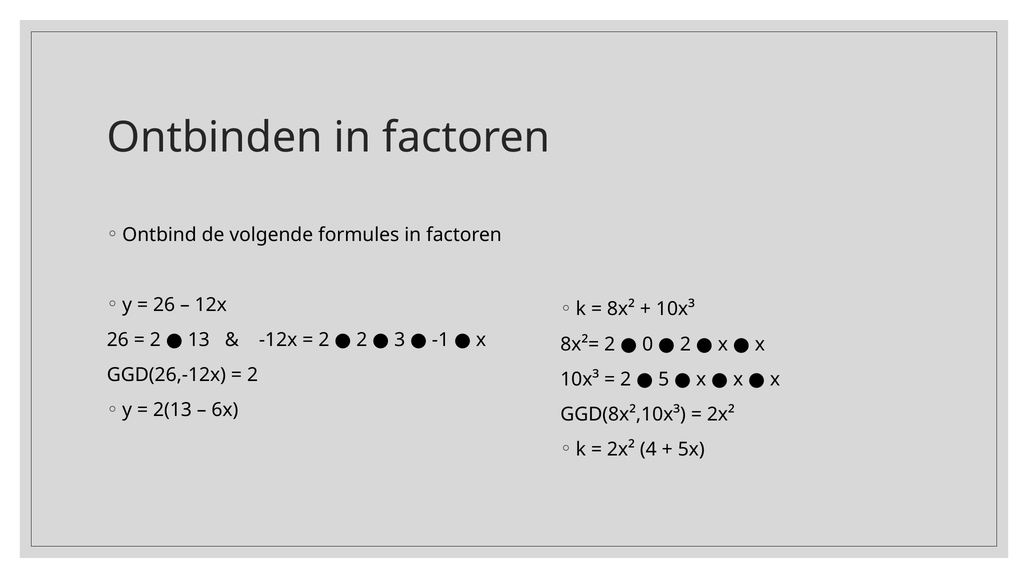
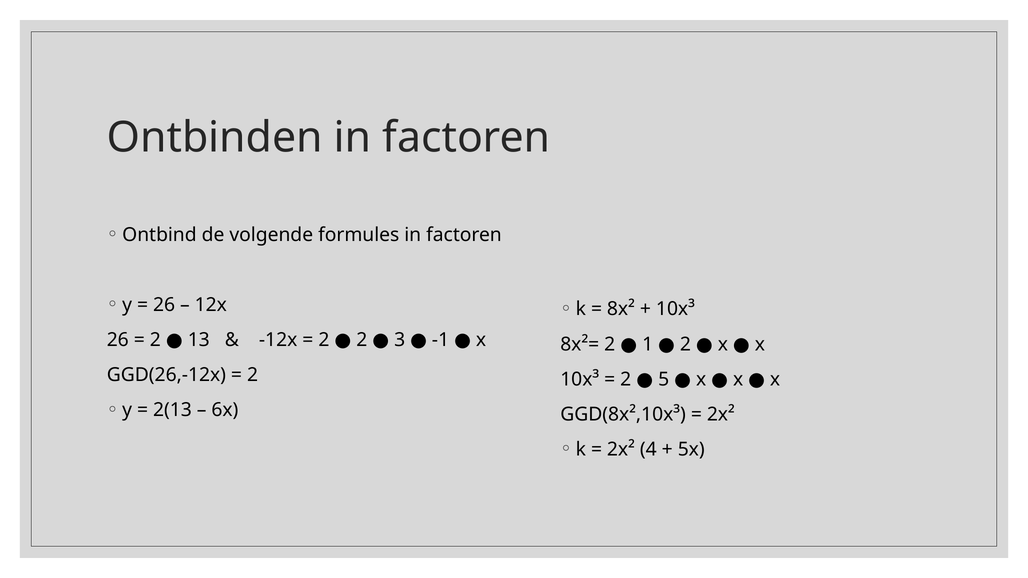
0: 0 -> 1 (648, 344)
